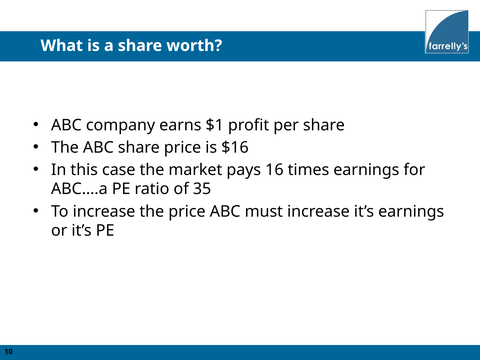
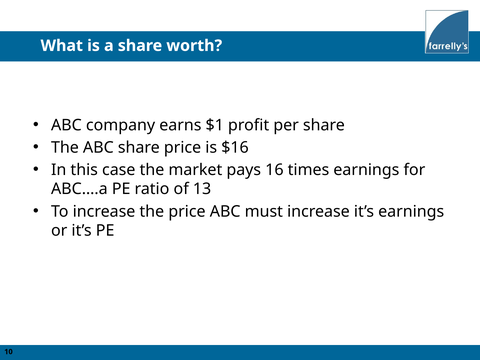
35: 35 -> 13 (202, 189)
